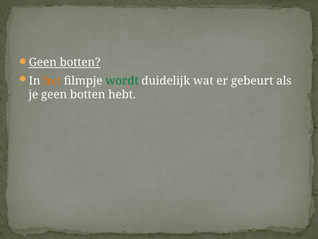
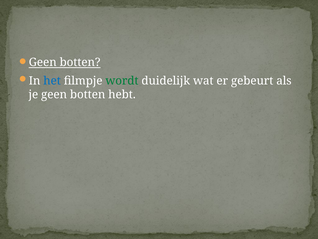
het colour: orange -> blue (52, 81)
